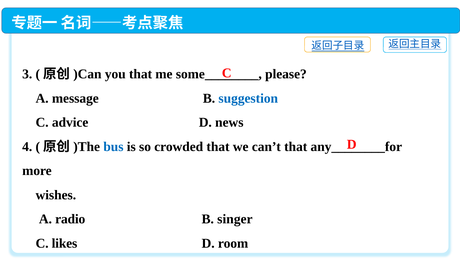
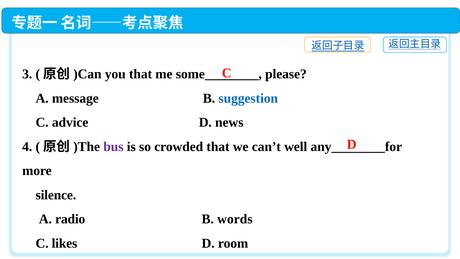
bus colour: blue -> purple (113, 146)
can’t that: that -> well (296, 146)
wishes: wishes -> silence (56, 195)
singer: singer -> words (235, 219)
